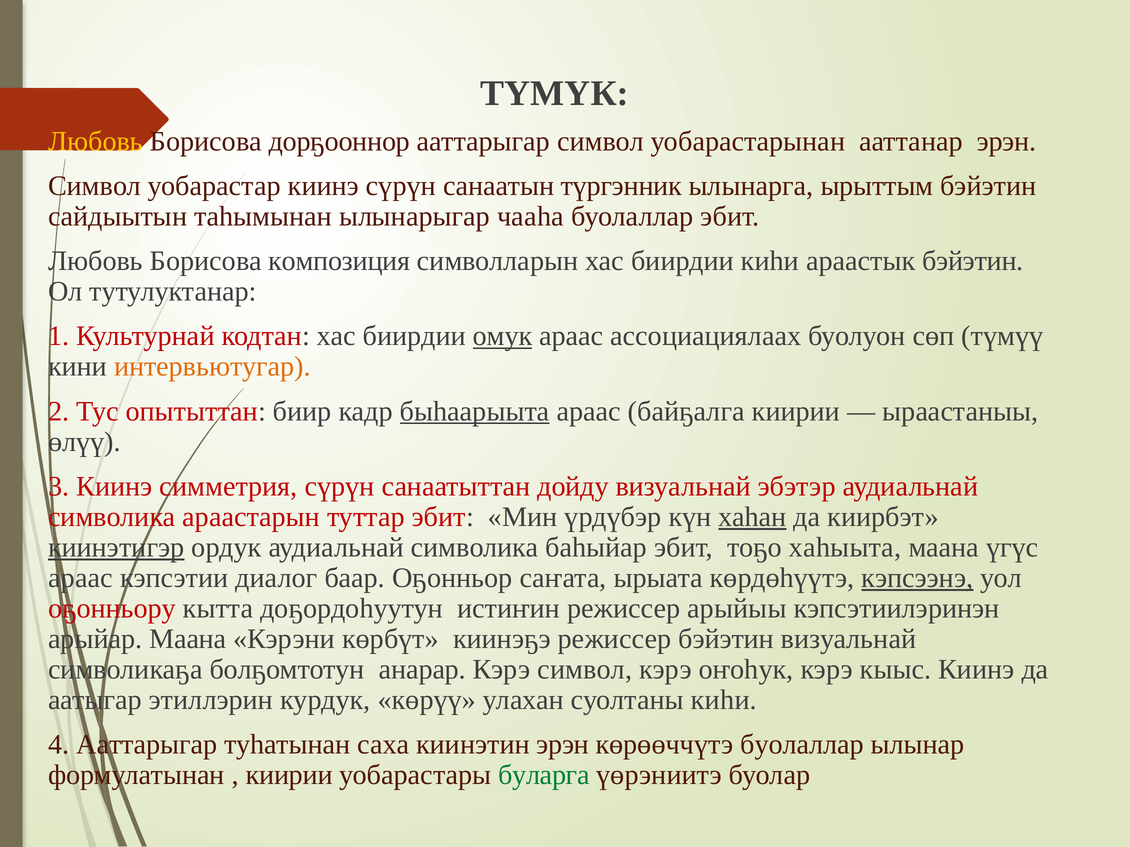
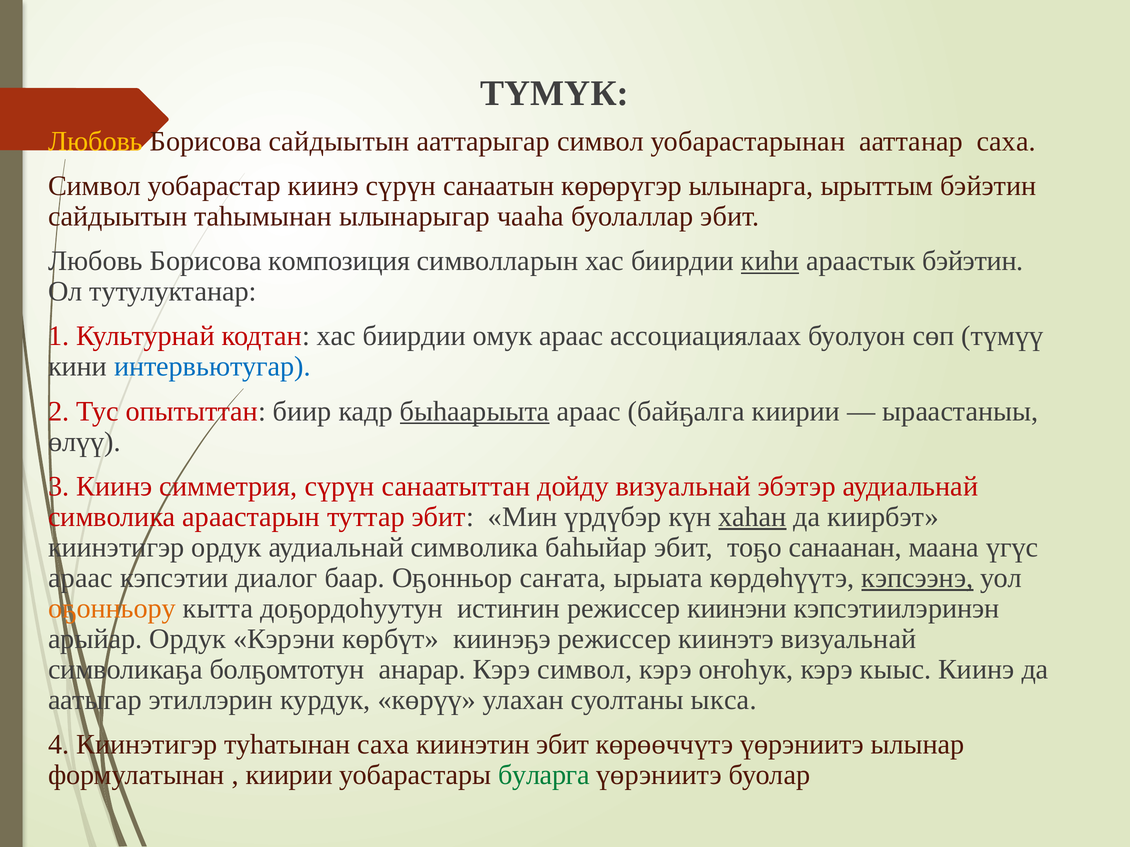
Борисова дорҕооннор: дорҕооннор -> сайдыытын (339, 141)
ааттанар эрэн: эрэн -> саха (1006, 141)
түргэнник: түргэнник -> көрөрүгэр (621, 186)
киһи underline: none -> present (770, 261)
омук underline: present -> none (503, 336)
интервьютугар colour: orange -> blue (212, 367)
киинэтигэр underline: present -> none (116, 548)
хаһыыта: хаһыыта -> санаанан (845, 548)
оҕонньору colour: red -> orange (112, 609)
арыйыы: арыйыы -> киинэни (737, 609)
арыйар Маана: Маана -> Ордук (188, 639)
режиссер бэйэтин: бэйэтин -> киинэтэ (726, 639)
суолтаны киһи: киһи -> ыкса (724, 700)
4 Ааттарыгар: Ааттарыгар -> Киинэтигэр (147, 745)
киинэтин эрэн: эрэн -> эбит (563, 745)
көрөөччүтэ буолаллар: буолаллар -> үөрэниитэ (802, 745)
